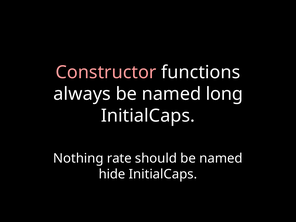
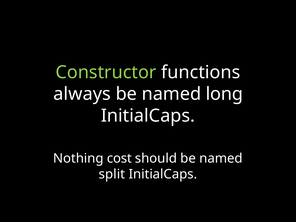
Constructor colour: pink -> light green (106, 72)
rate: rate -> cost (119, 158)
hide: hide -> split (112, 174)
